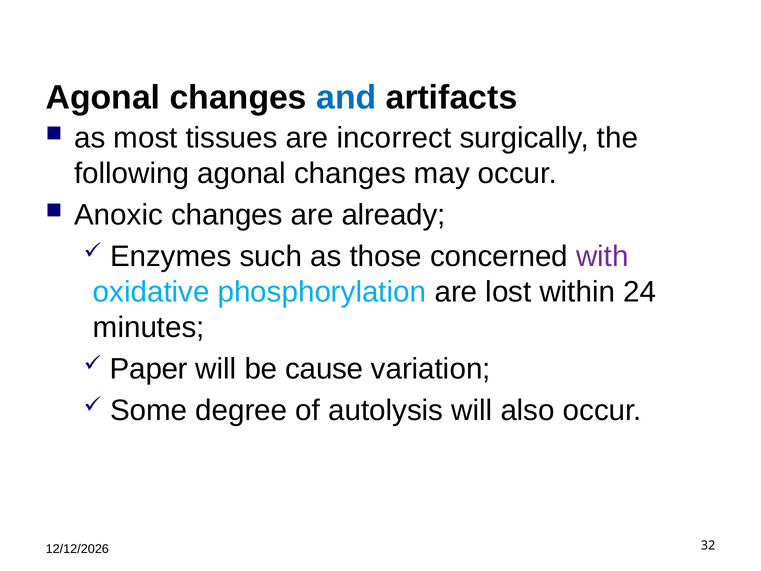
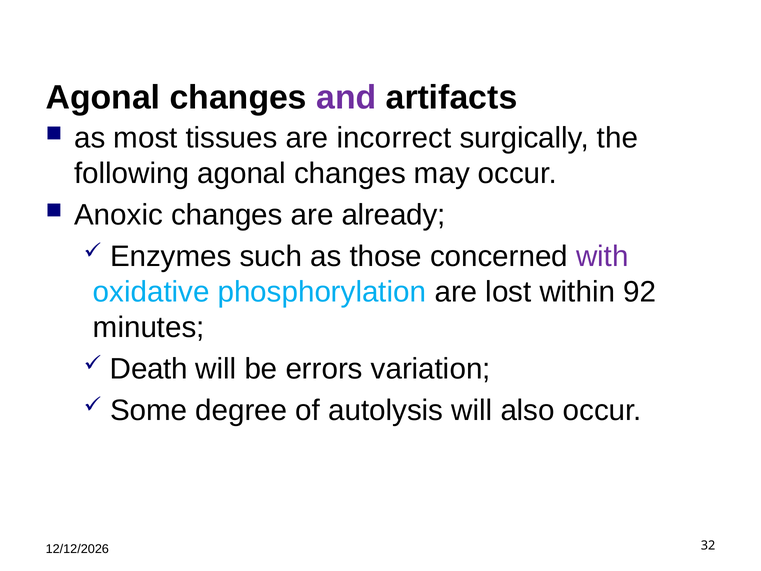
and colour: blue -> purple (346, 97)
24: 24 -> 92 (640, 292)
Paper: Paper -> Death (149, 369)
cause: cause -> errors (324, 369)
